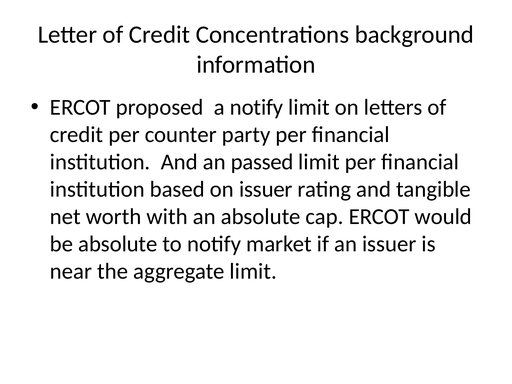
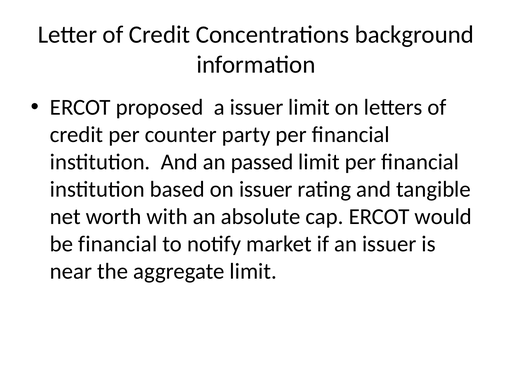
a notify: notify -> issuer (257, 107)
be absolute: absolute -> financial (118, 244)
